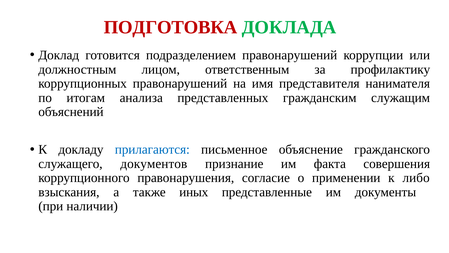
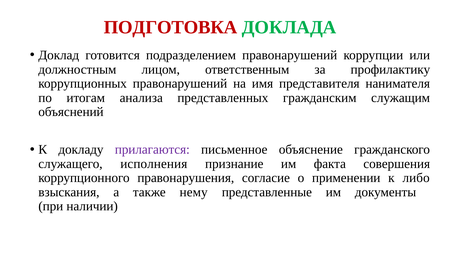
прилагаются colour: blue -> purple (152, 149)
документов: документов -> исполнения (154, 163)
иных: иных -> нему (194, 192)
